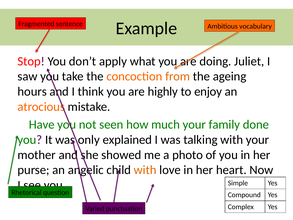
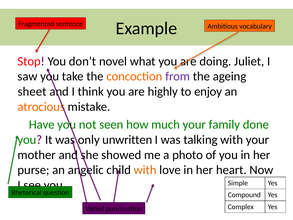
apply: apply -> novel (113, 61)
from colour: orange -> purple (178, 76)
hours: hours -> sheet (32, 91)
explained: explained -> unwritten (127, 140)
